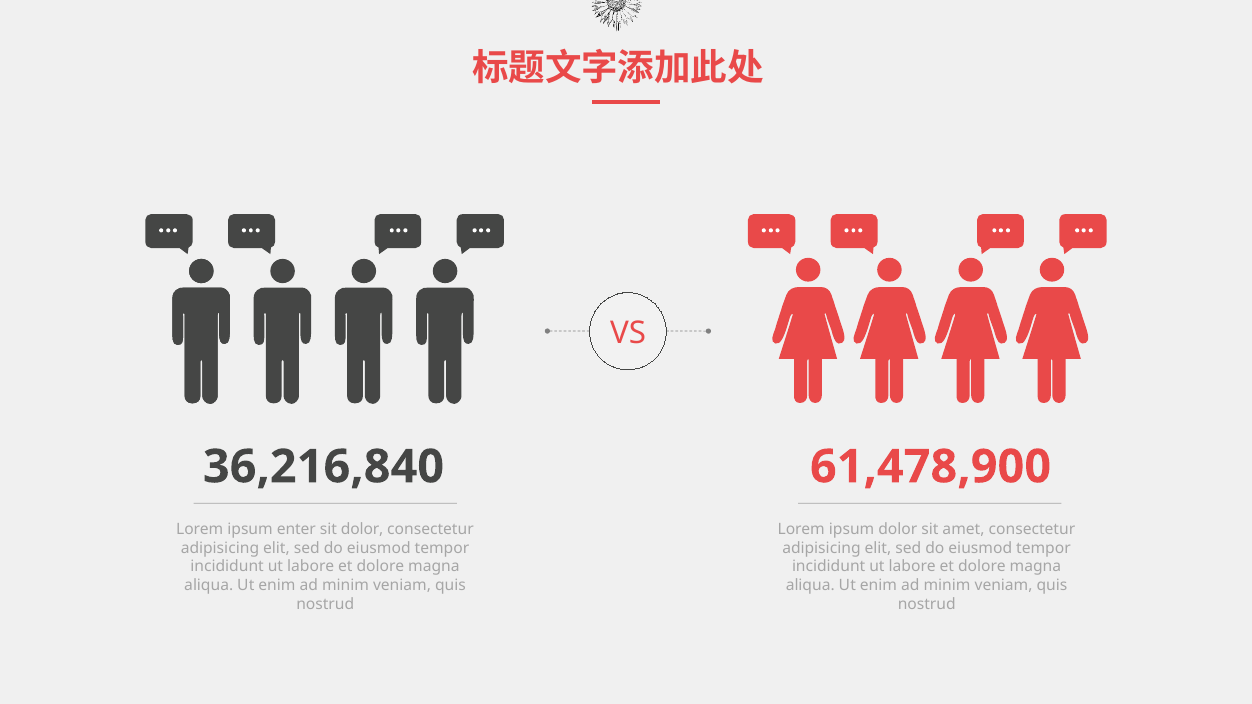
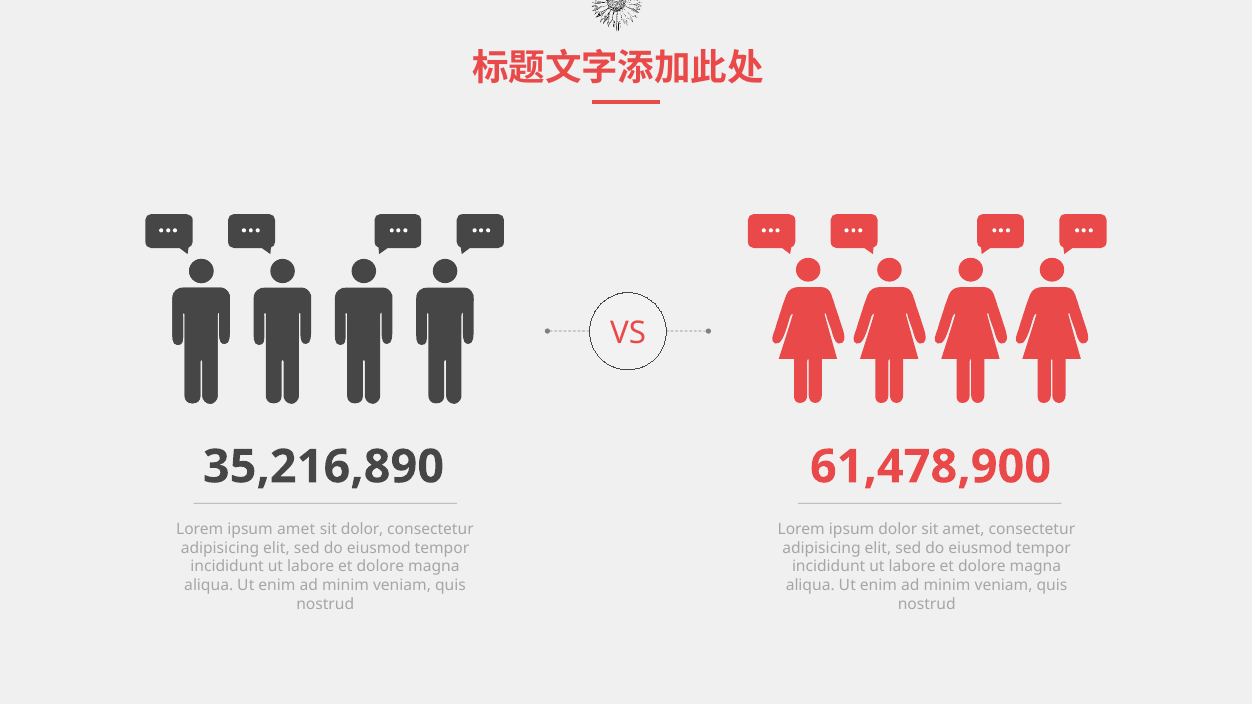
36,216,840: 36,216,840 -> 35,216,890 (323, 467)
ipsum enter: enter -> amet (296, 529)
